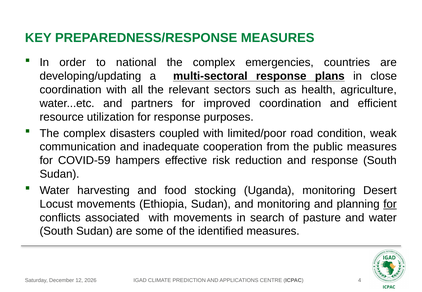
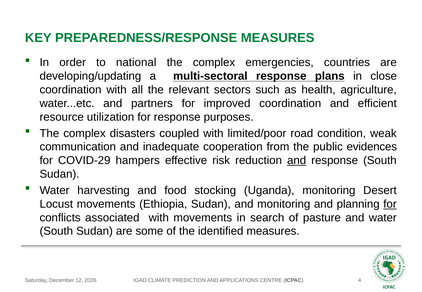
public measures: measures -> evidences (372, 147)
COVID-59: COVID-59 -> COVID-29 (84, 161)
and underline: none -> present (297, 161)
